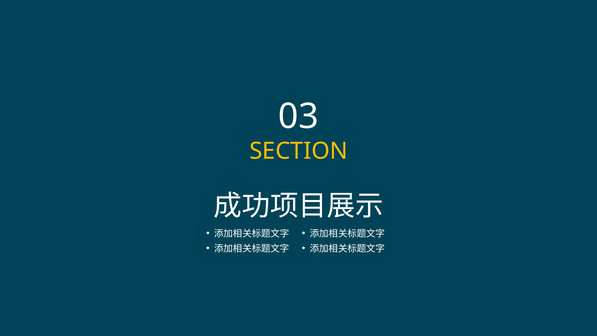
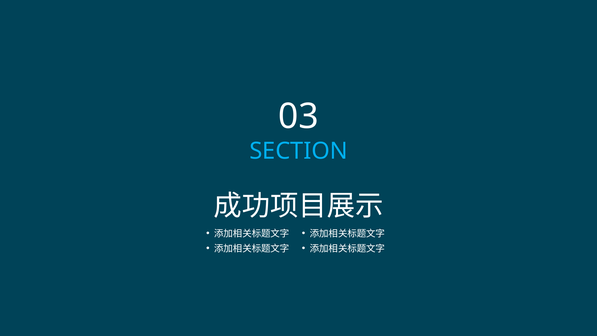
SECTION colour: yellow -> light blue (299, 151)
